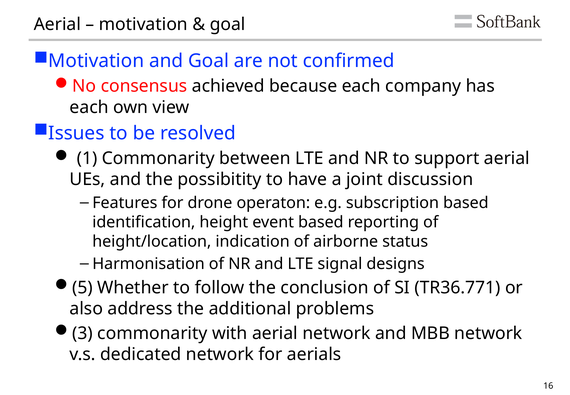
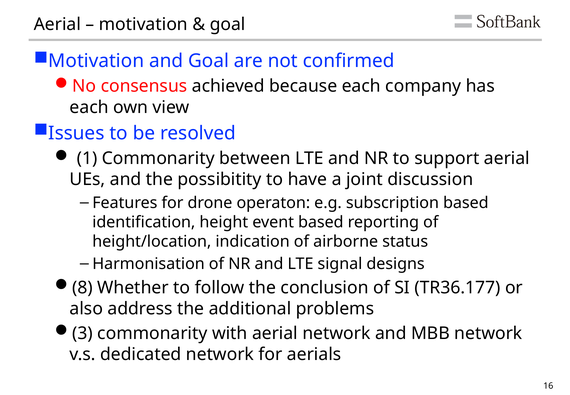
5: 5 -> 8 (82, 287)
TR36.771: TR36.771 -> TR36.177 (457, 287)
